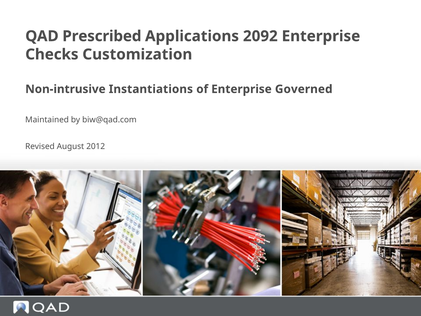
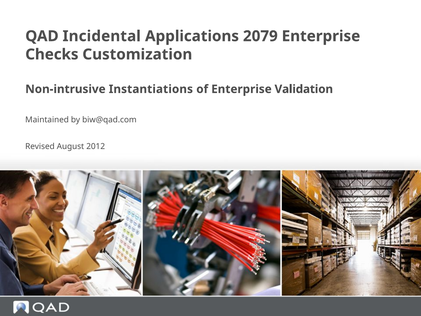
Prescribed: Prescribed -> Incidental (102, 36)
2092: 2092 -> 2079 (260, 36)
Governed: Governed -> Validation (304, 89)
